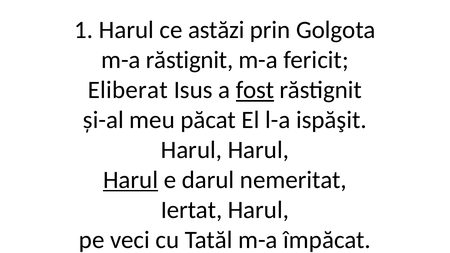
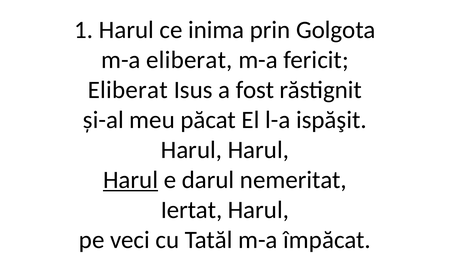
astăzi: astăzi -> inima (216, 30)
m-a răstignit: răstignit -> eliberat (189, 60)
fost underline: present -> none (255, 90)
